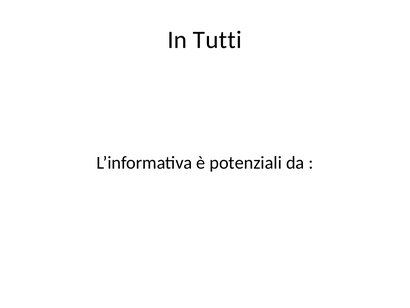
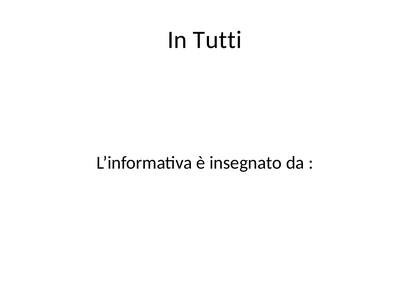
potenziali: potenziali -> insegnato (246, 163)
